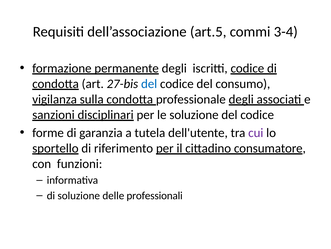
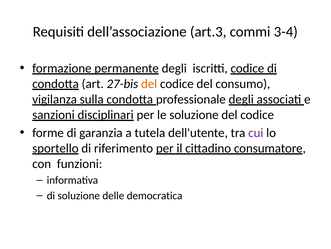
art.5: art.5 -> art.3 (208, 32)
del colour: blue -> orange (149, 84)
professionali: professionali -> democratica (155, 195)
